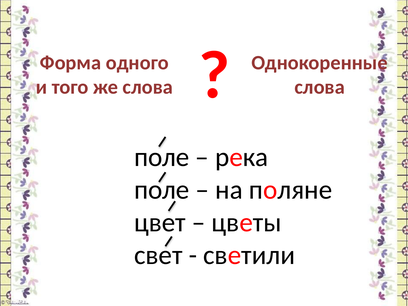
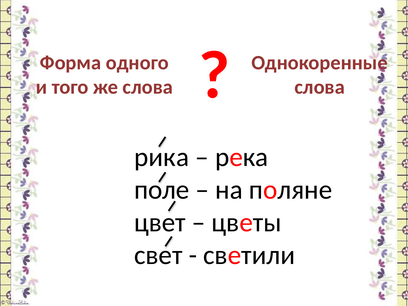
поле: поле -> рика (162, 157)
